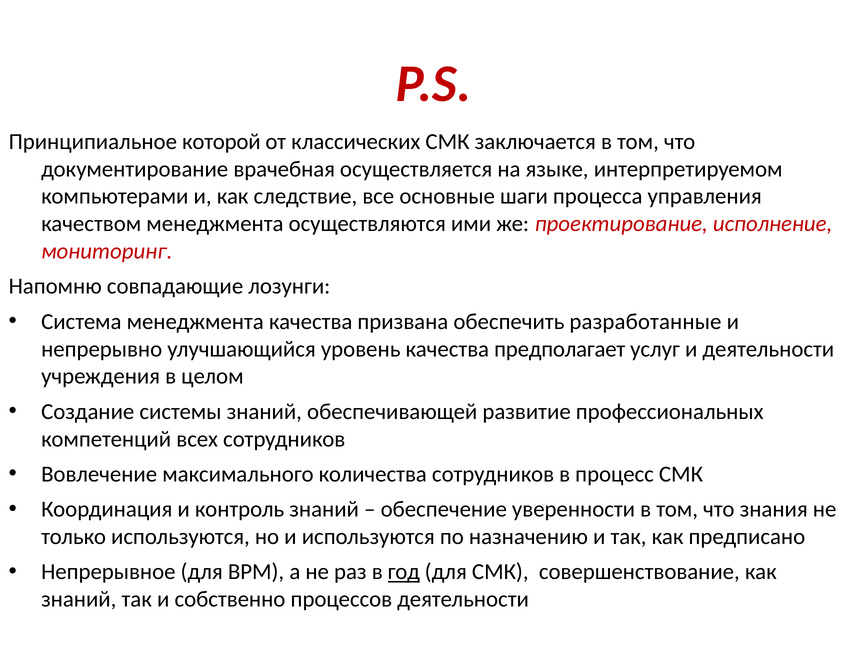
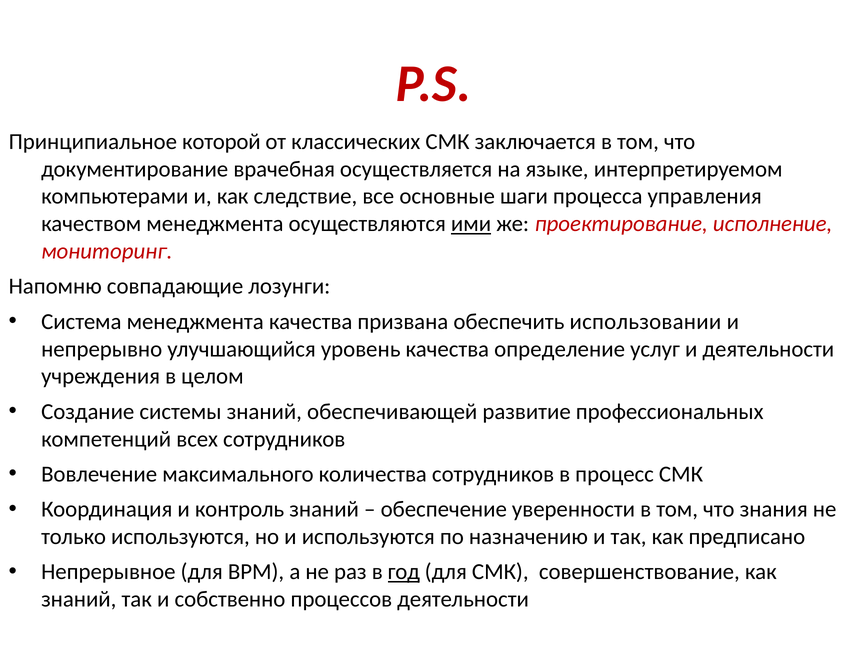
ими underline: none -> present (471, 224)
разработанные: разработанные -> использовании (645, 322)
предполагает: предполагает -> определение (560, 349)
